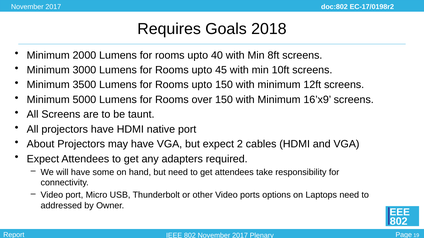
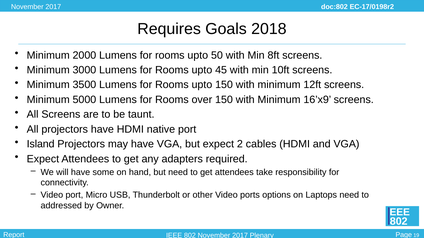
40: 40 -> 50 (217, 55)
About: About -> Island (41, 144)
